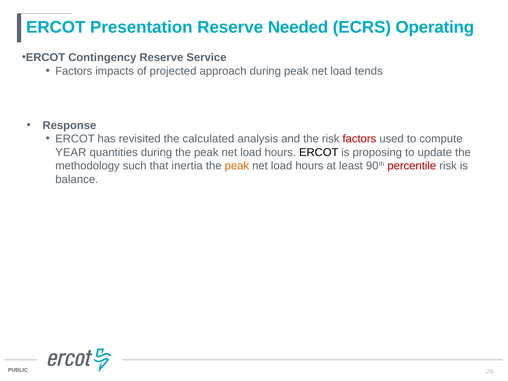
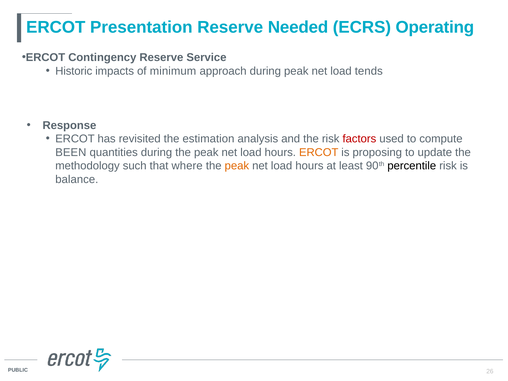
Factors: Factors -> Historic (74, 71)
projected: projected -> minimum (173, 71)
calculated: calculated -> estimation (208, 139)
YEAR: YEAR -> BEEN (71, 152)
ERCOT colour: black -> orange (319, 152)
inertia: inertia -> where (187, 166)
percentile colour: red -> black (412, 166)
